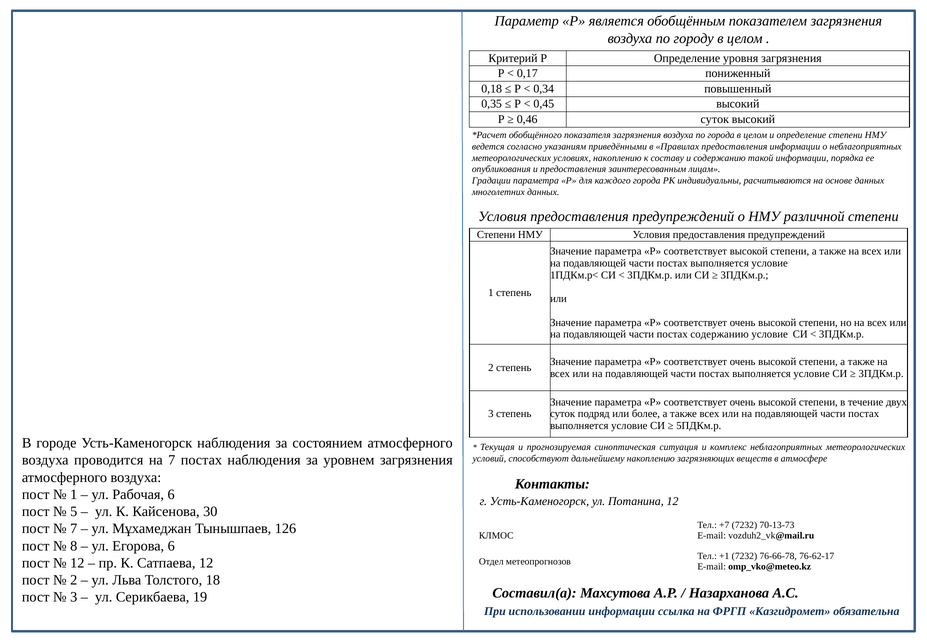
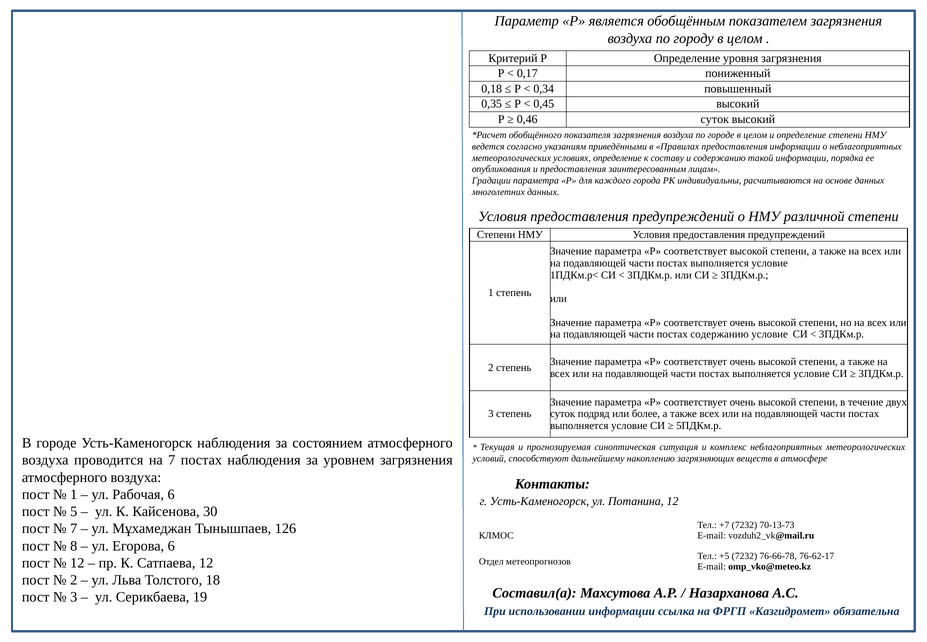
по города: города -> городе (721, 135)
условиях накоплению: накоплению -> определение (617, 158)
+1: +1 -> +5 (724, 556)
